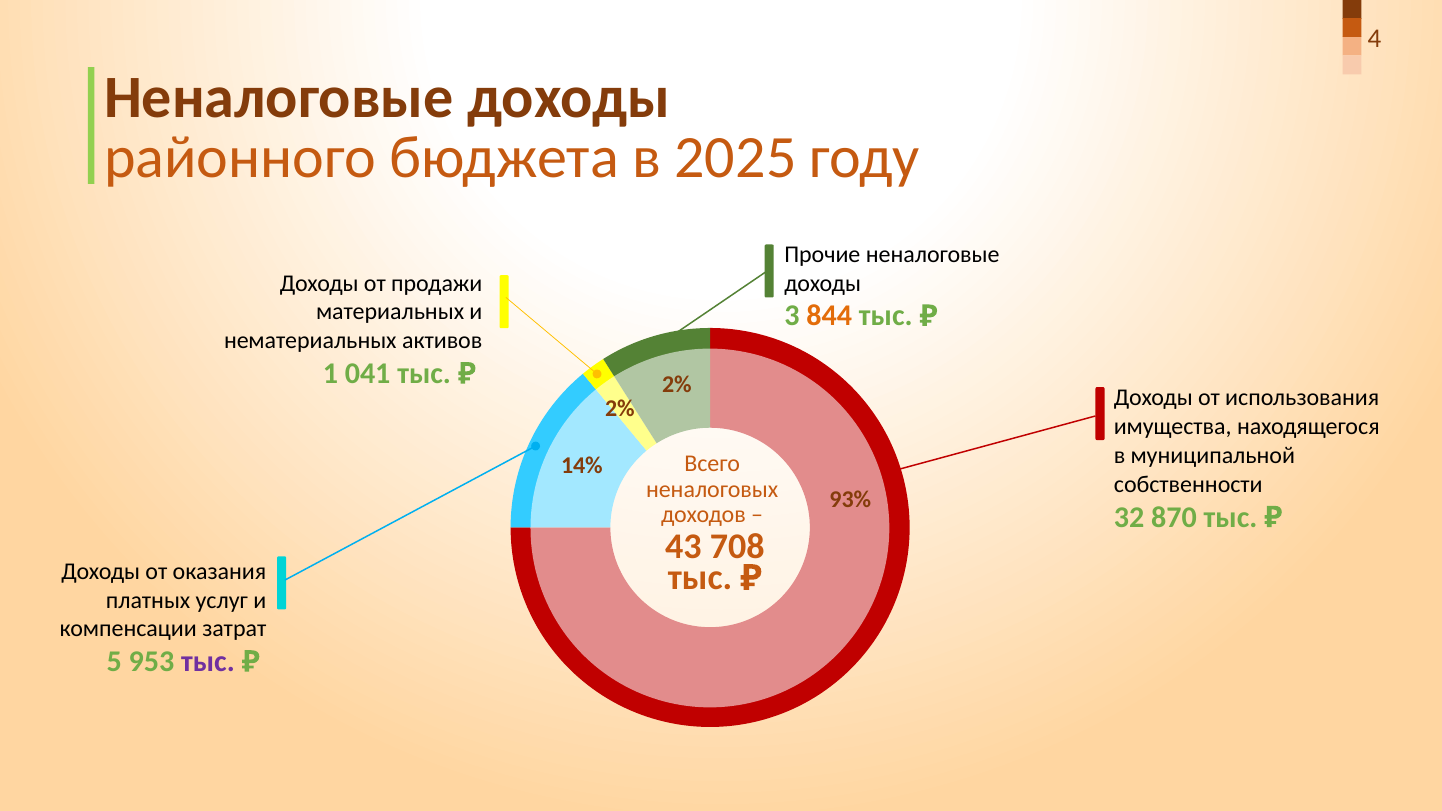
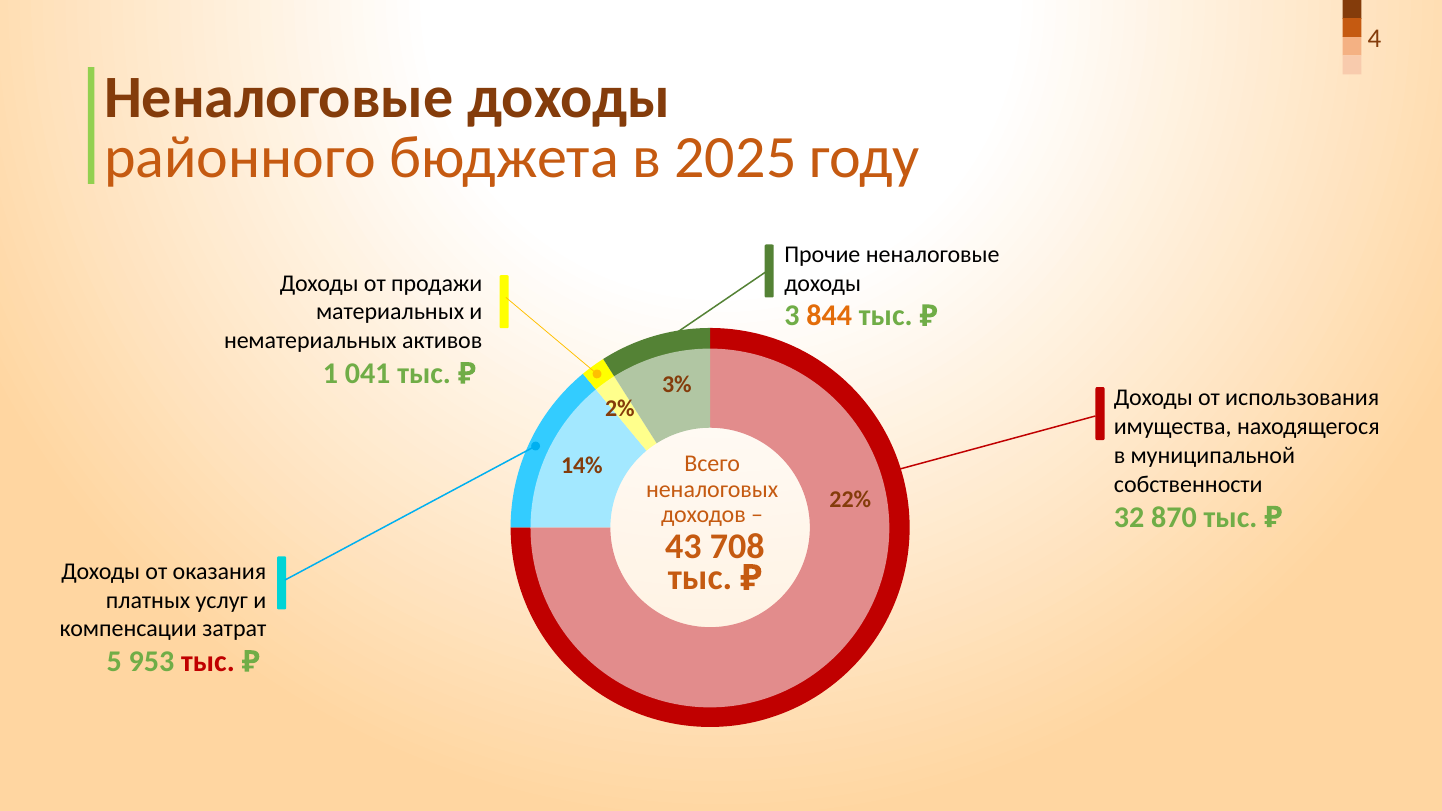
2%: 2% -> 3% (677, 385)
93%: 93% -> 22% (850, 500)
тыс colour: purple -> red (208, 662)
